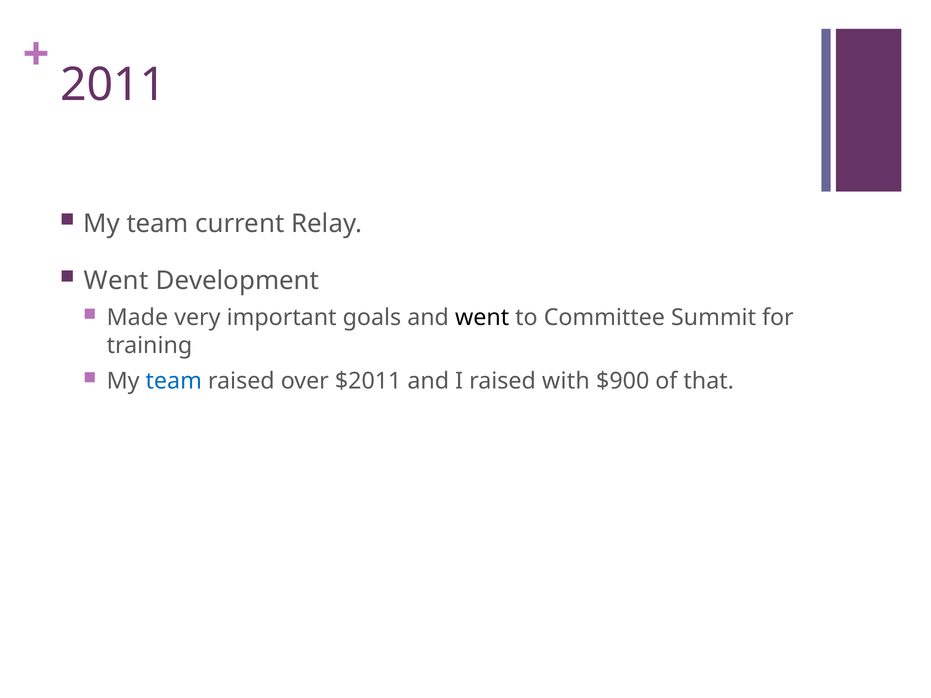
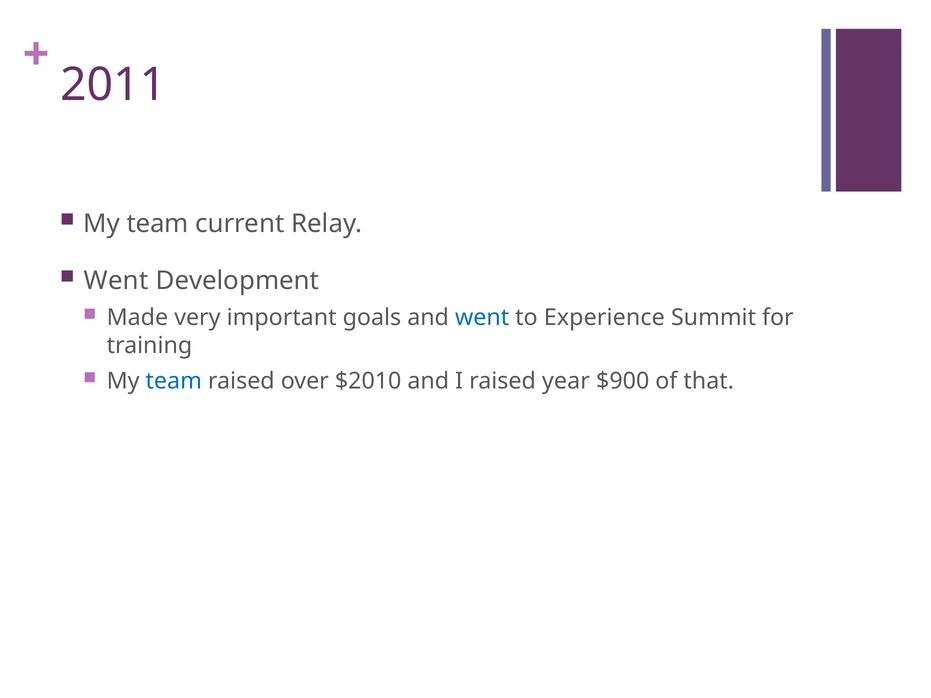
went colour: black -> blue (482, 318)
Committee: Committee -> Experience (604, 318)
$2011: $2011 -> $2010 (368, 381)
with: with -> year (566, 381)
